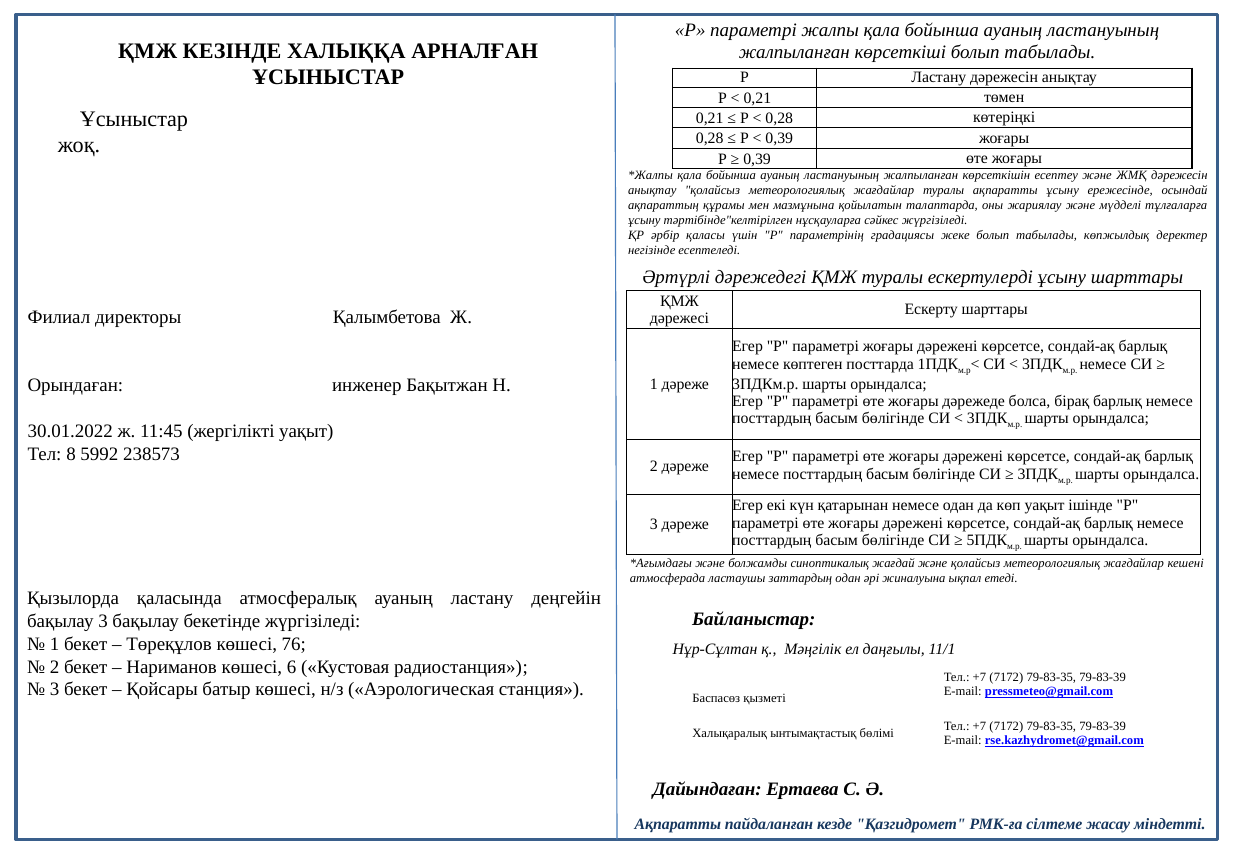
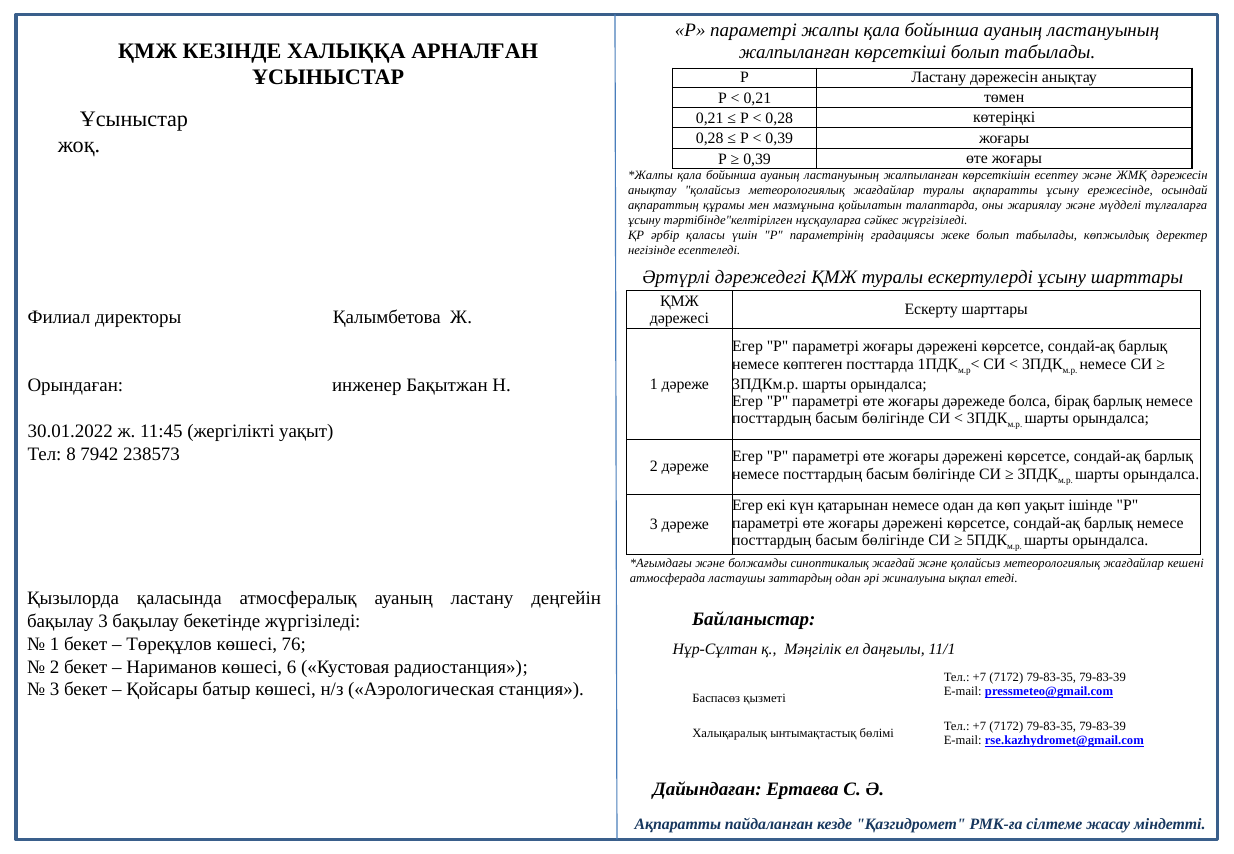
5992: 5992 -> 7942 (99, 454)
